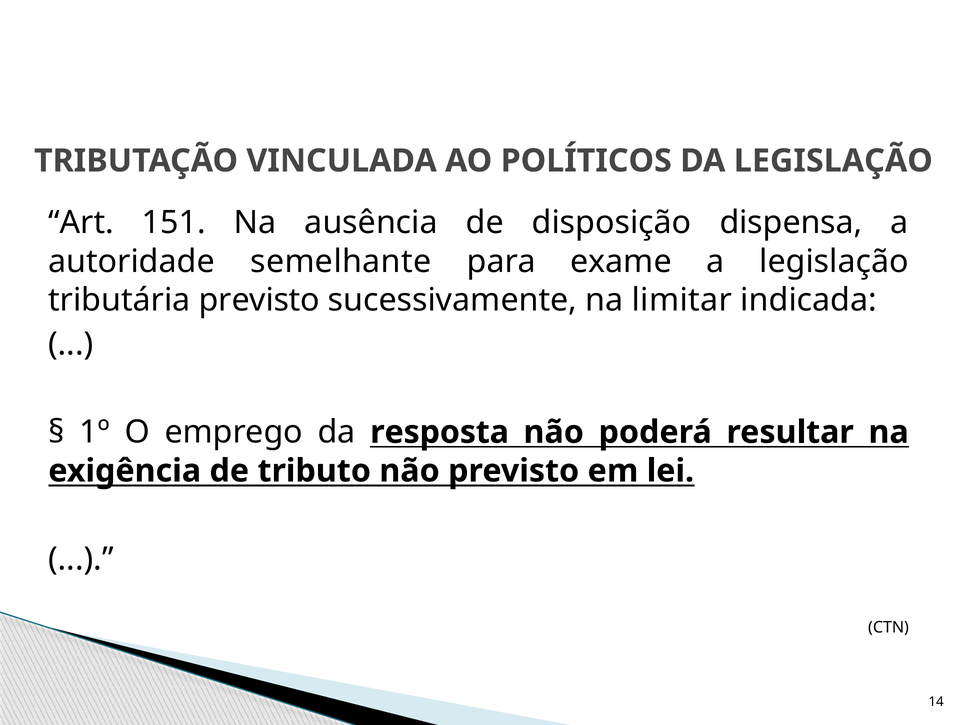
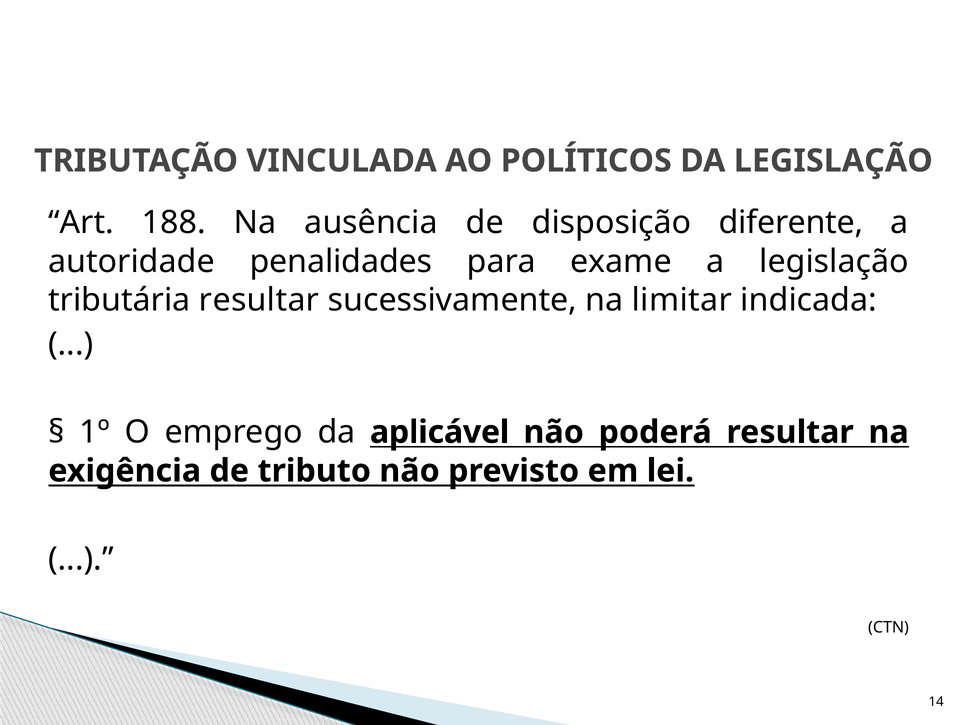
151: 151 -> 188 (174, 223)
dispensa: dispensa -> diferente (791, 223)
semelhante: semelhante -> penalidades (341, 262)
tributária previsto: previsto -> resultar (259, 300)
resposta: resposta -> aplicável (440, 432)
